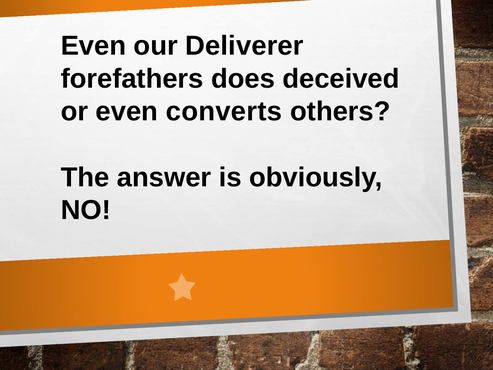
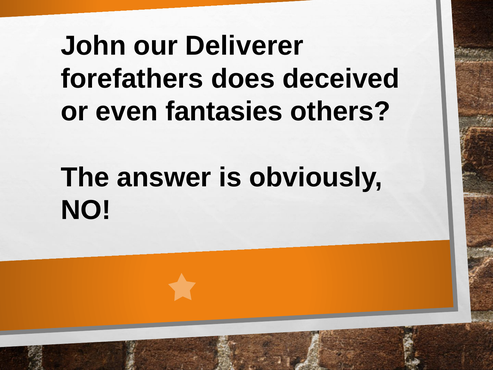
Even: Even -> John (93, 46)
converts: converts -> fantasies (224, 111)
